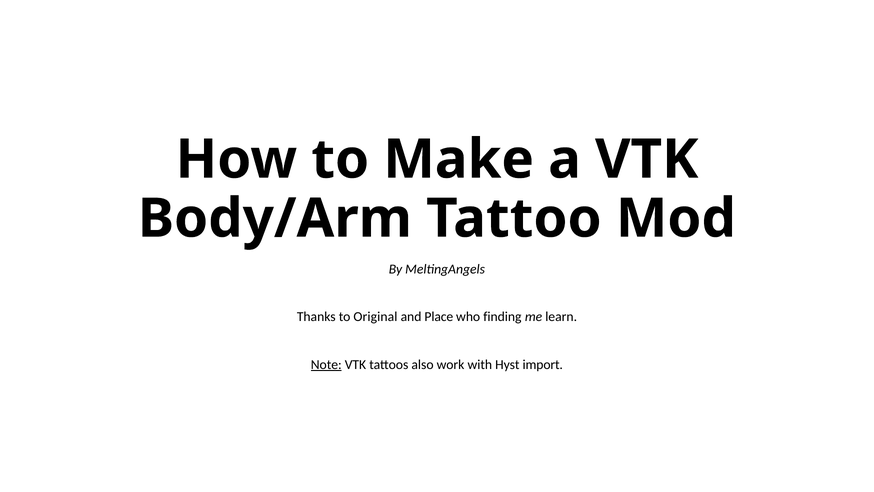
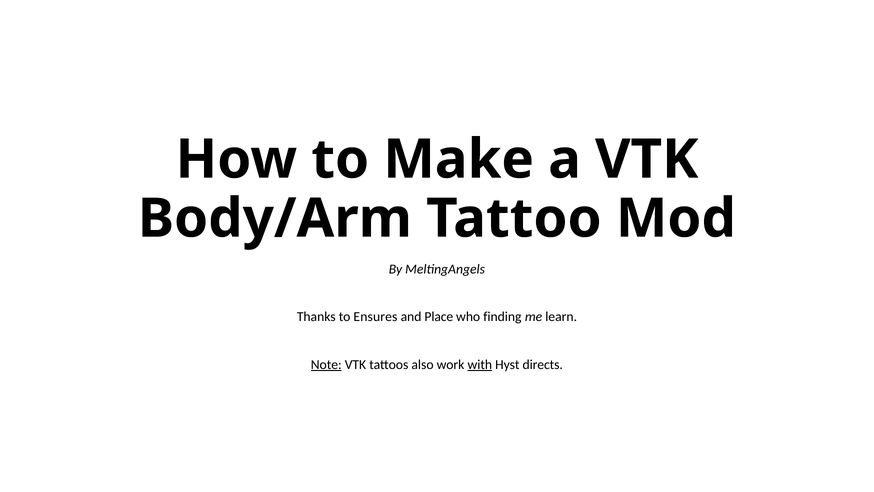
Original: Original -> Ensures (375, 317)
with underline: none -> present (480, 364)
import: import -> directs (543, 364)
